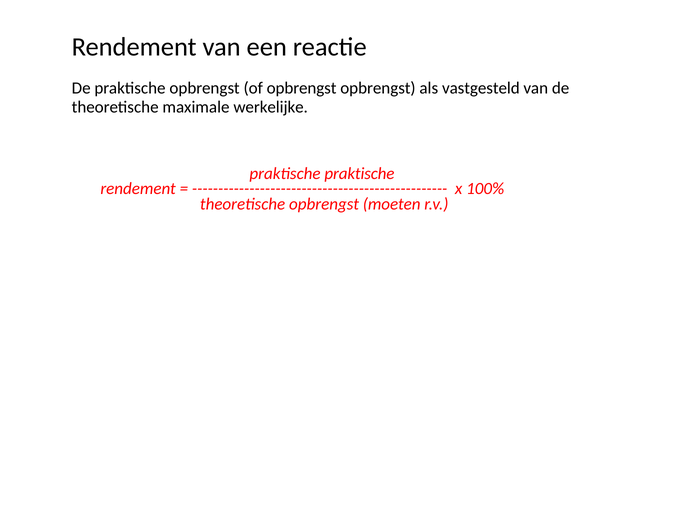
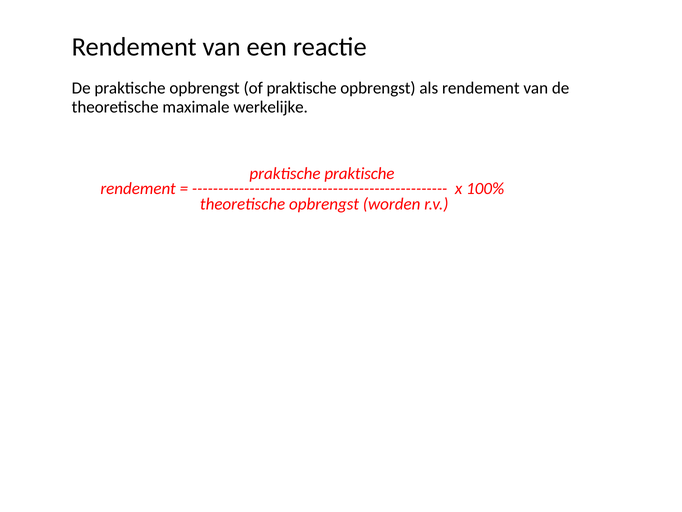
of opbrengst: opbrengst -> praktische (302, 88)
als vastgesteld: vastgesteld -> rendement (481, 88)
moeten: moeten -> worden (392, 204)
